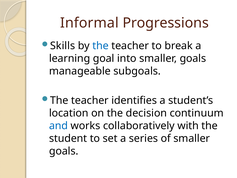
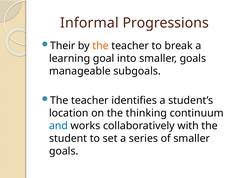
Skills: Skills -> Their (63, 46)
the colour: blue -> orange (100, 46)
decision: decision -> thinking (146, 113)
